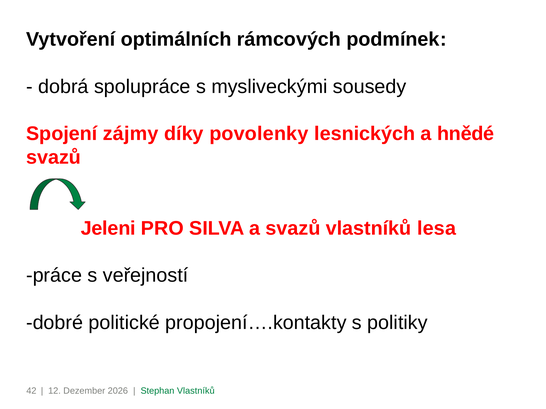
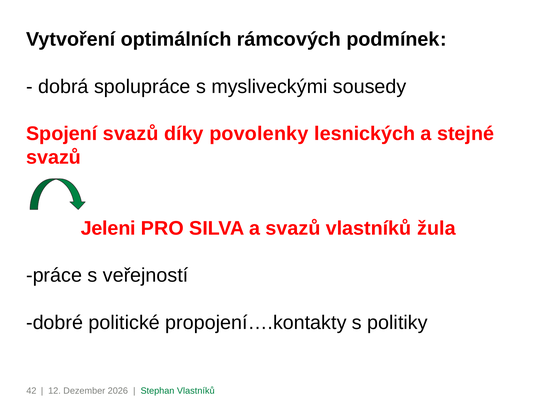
Spojení zájmy: zájmy -> svazů (131, 134)
hnědé: hnědé -> stejné (466, 134)
lesa: lesa -> žula (436, 229)
